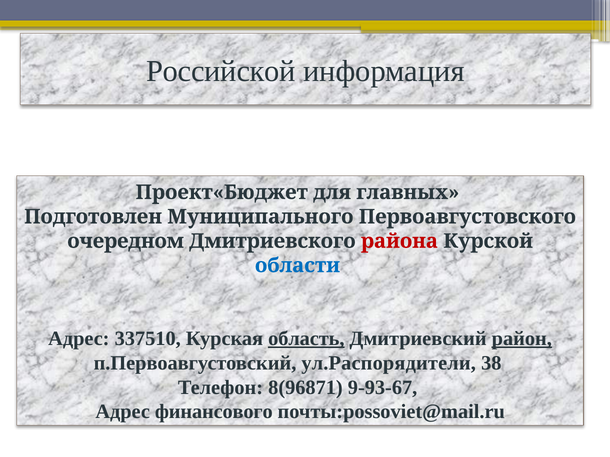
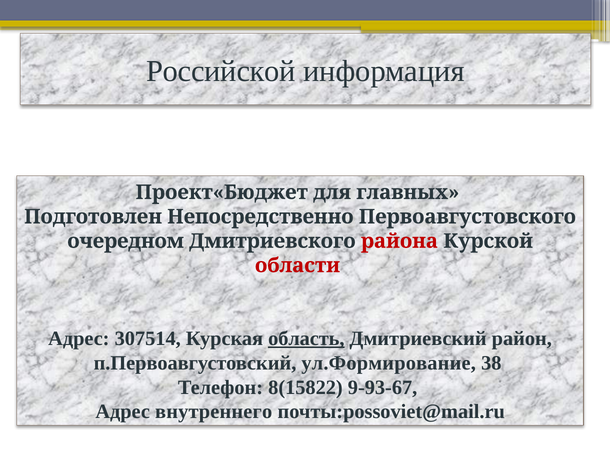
Муниципального: Муниципального -> Непосредственно (260, 217)
области colour: blue -> red (298, 266)
337510: 337510 -> 307514 (148, 339)
район underline: present -> none (522, 339)
ул.Распорядители: ул.Распорядители -> ул.Формирование (389, 363)
8(96871: 8(96871 -> 8(15822 (305, 388)
финансового: финансового -> внутреннего (214, 412)
